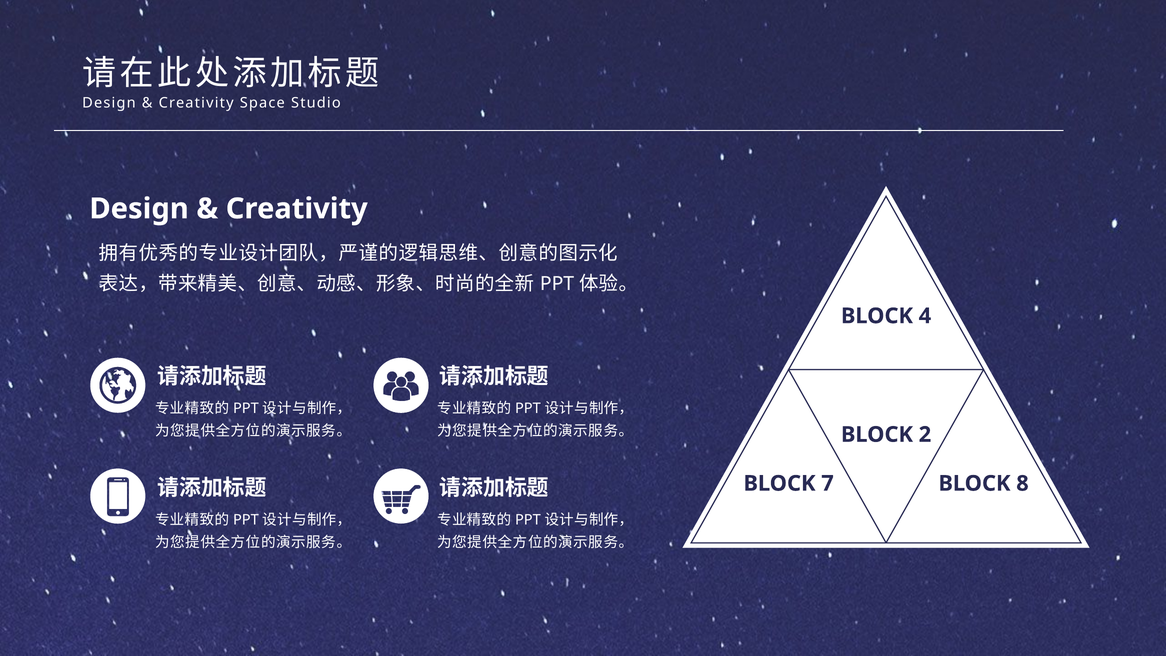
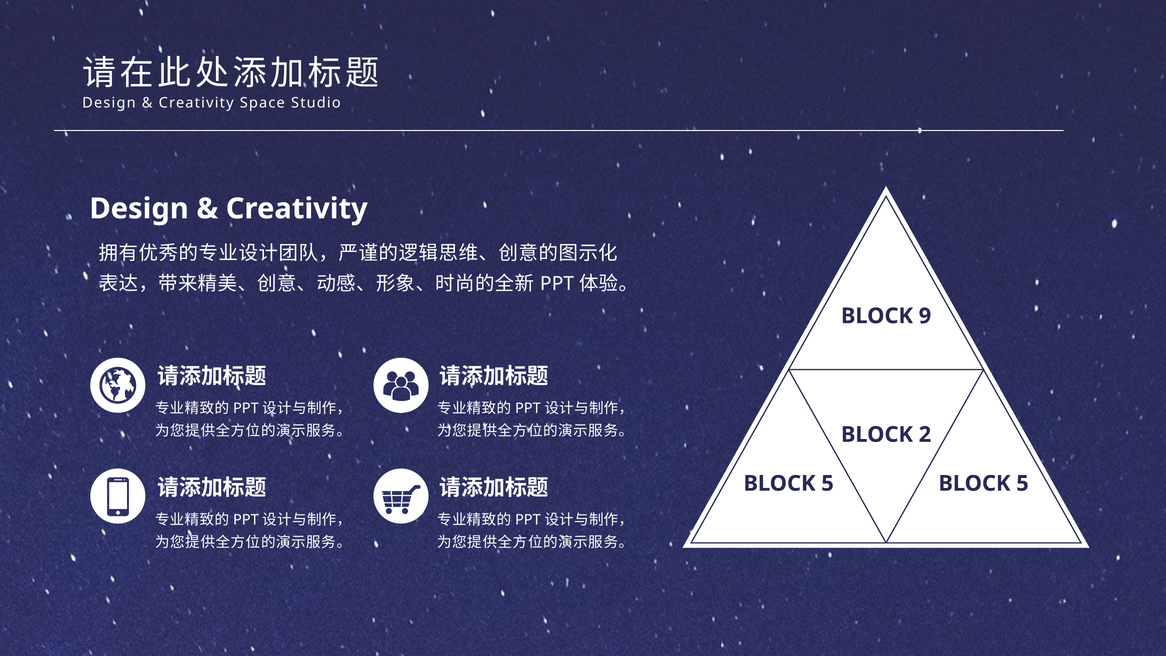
4: 4 -> 9 (925, 316)
7: 7 -> 5 (828, 483)
8: 8 -> 5 (1022, 483)
